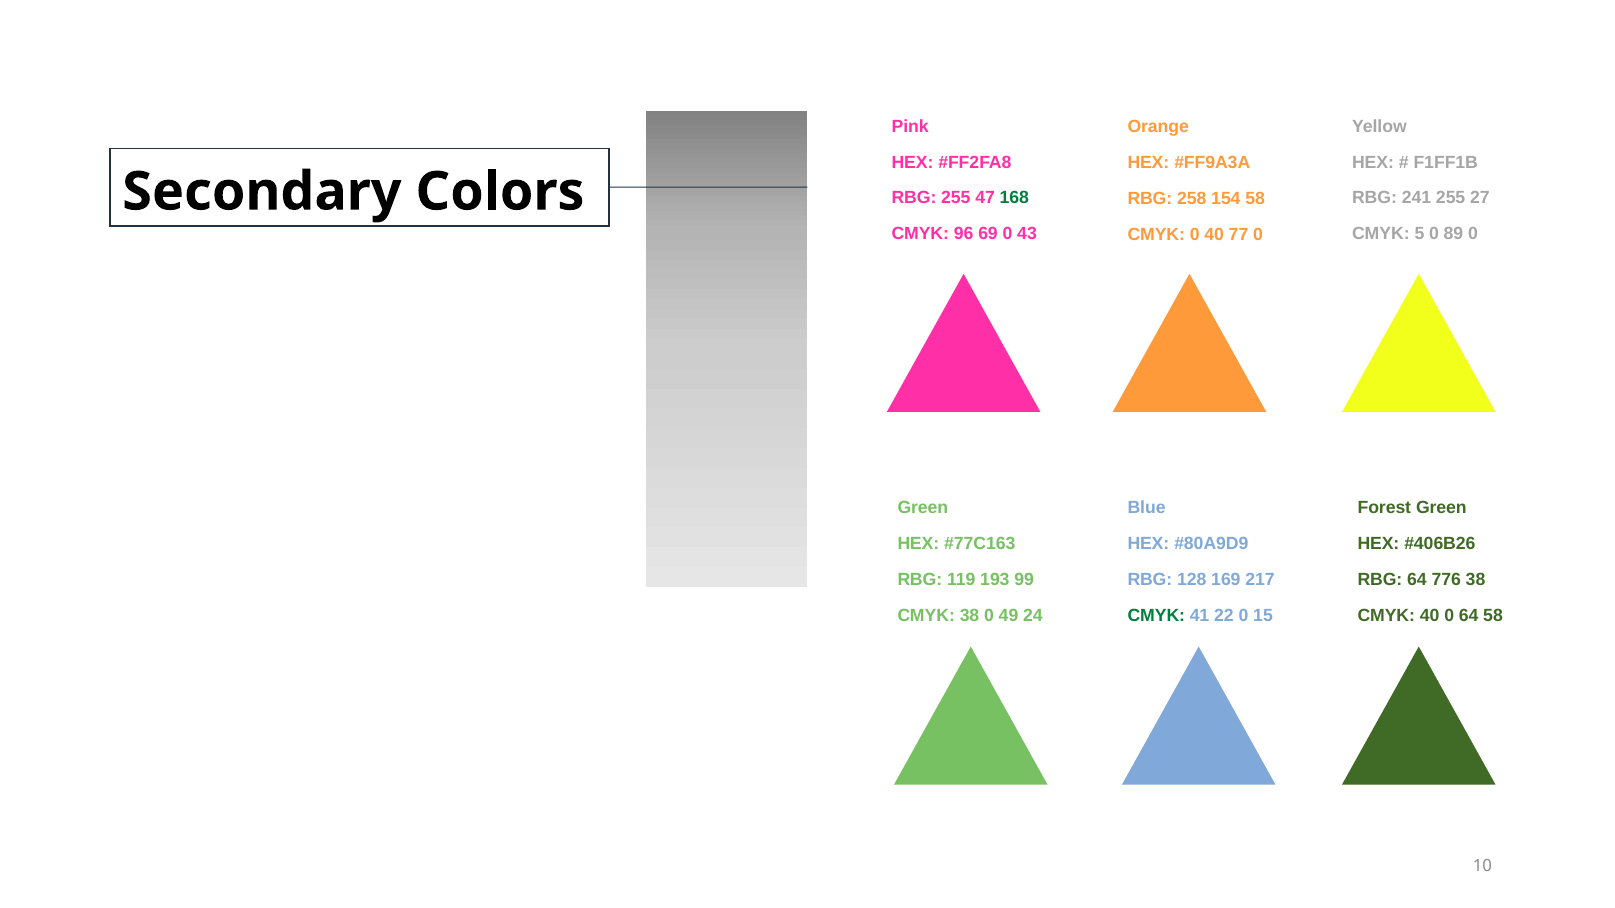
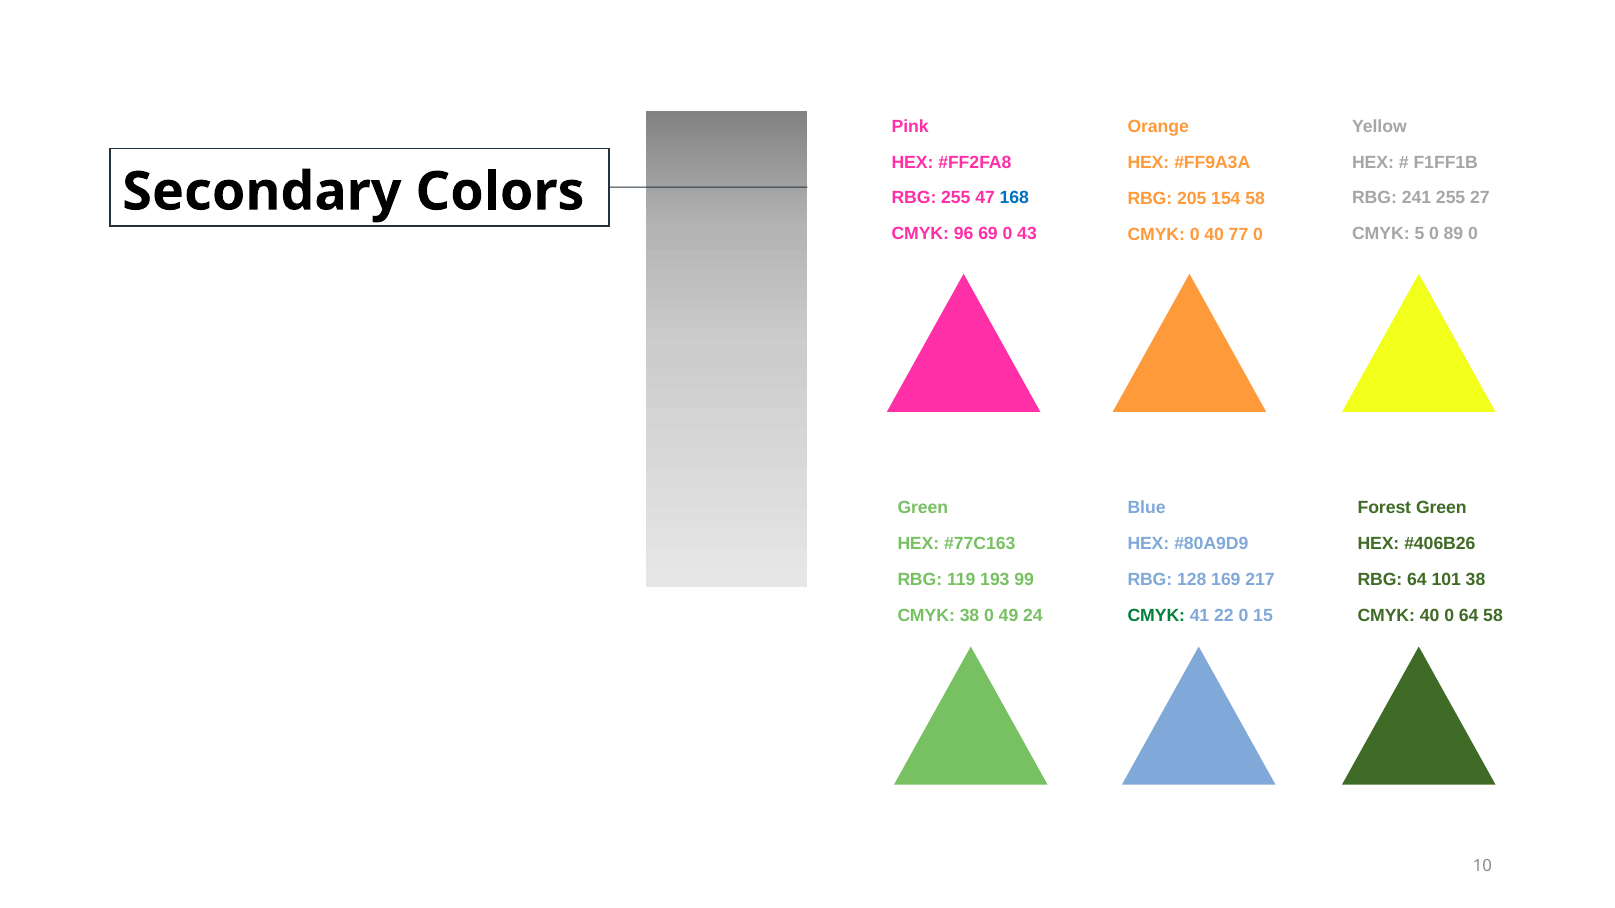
168 colour: green -> blue (1014, 198)
258: 258 -> 205 (1192, 199)
776: 776 -> 101 (1446, 580)
